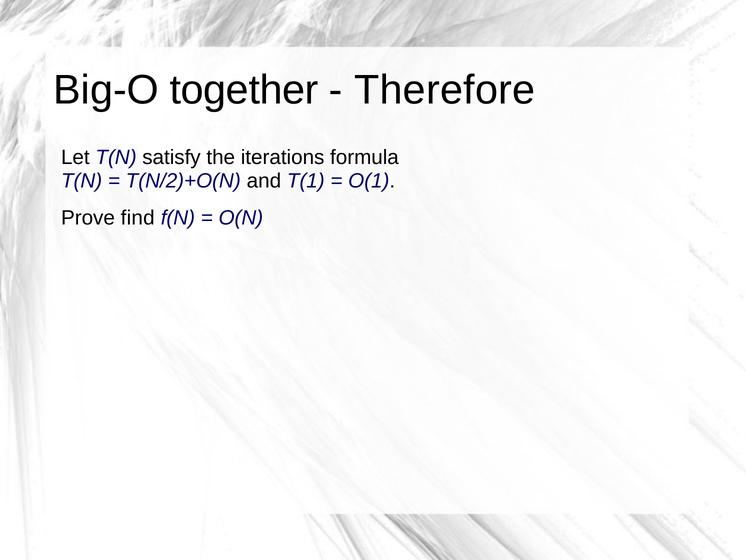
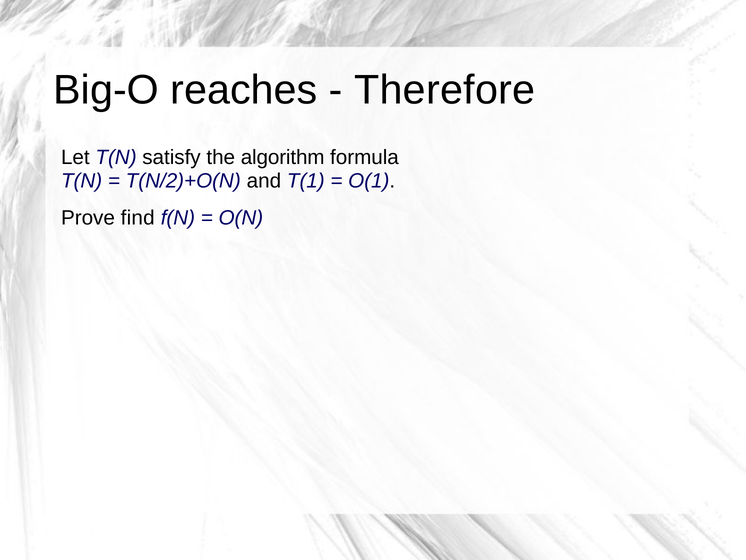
together: together -> reaches (244, 90)
iterations: iterations -> algorithm (283, 157)
